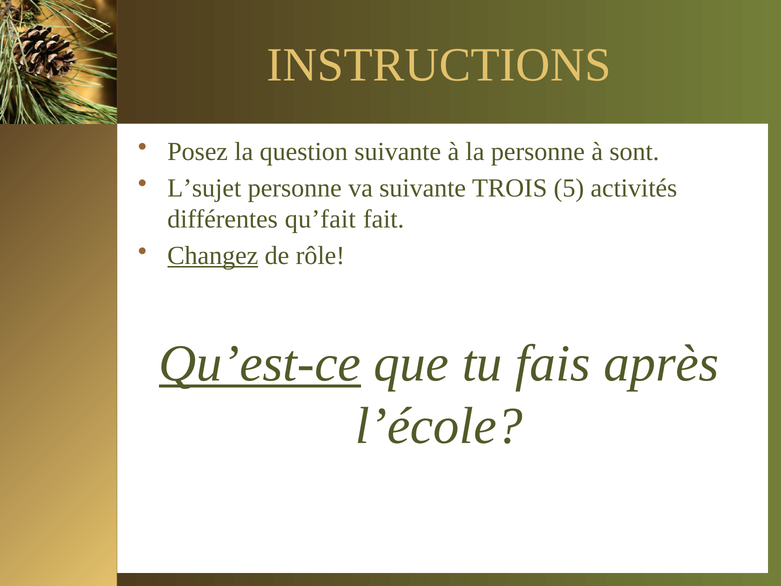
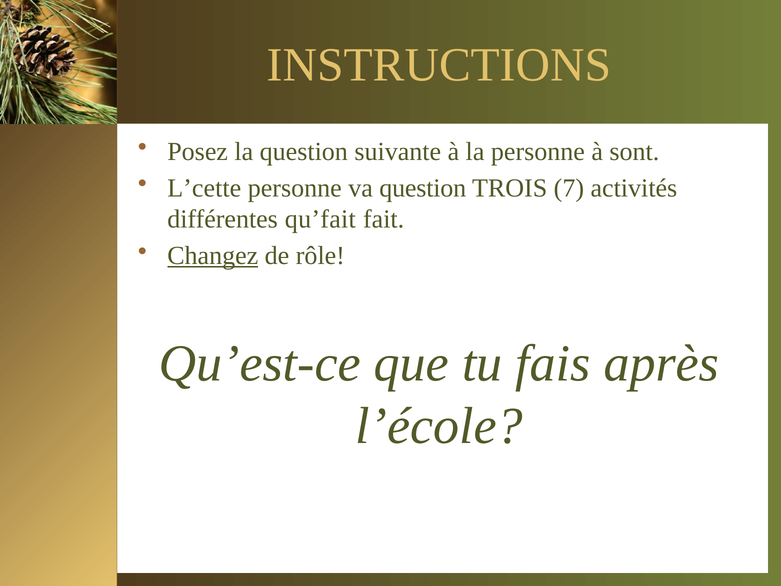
L’sujet: L’sujet -> L’cette (204, 188)
va suivante: suivante -> question (423, 188)
5: 5 -> 7 (569, 188)
Qu’est-ce underline: present -> none (260, 363)
